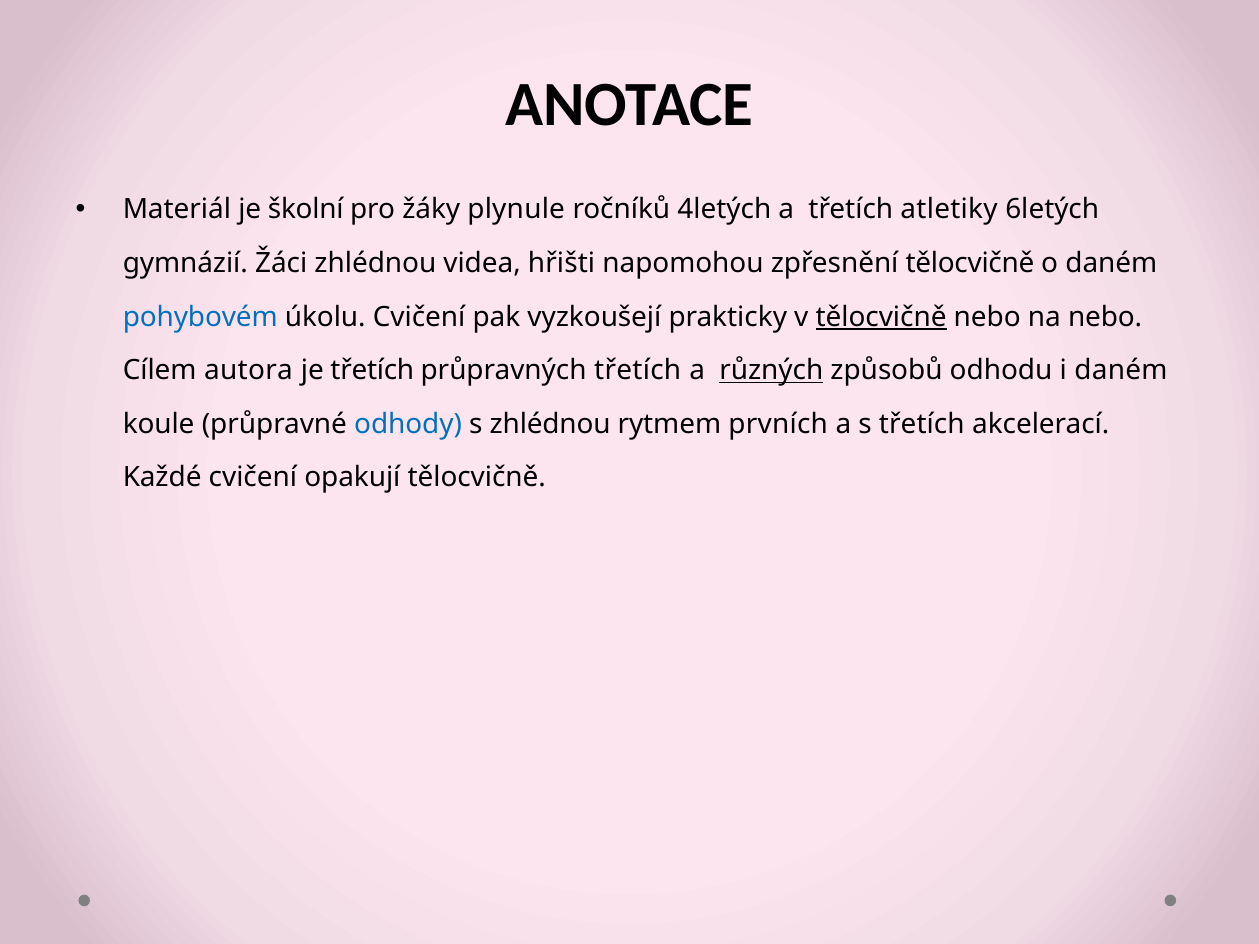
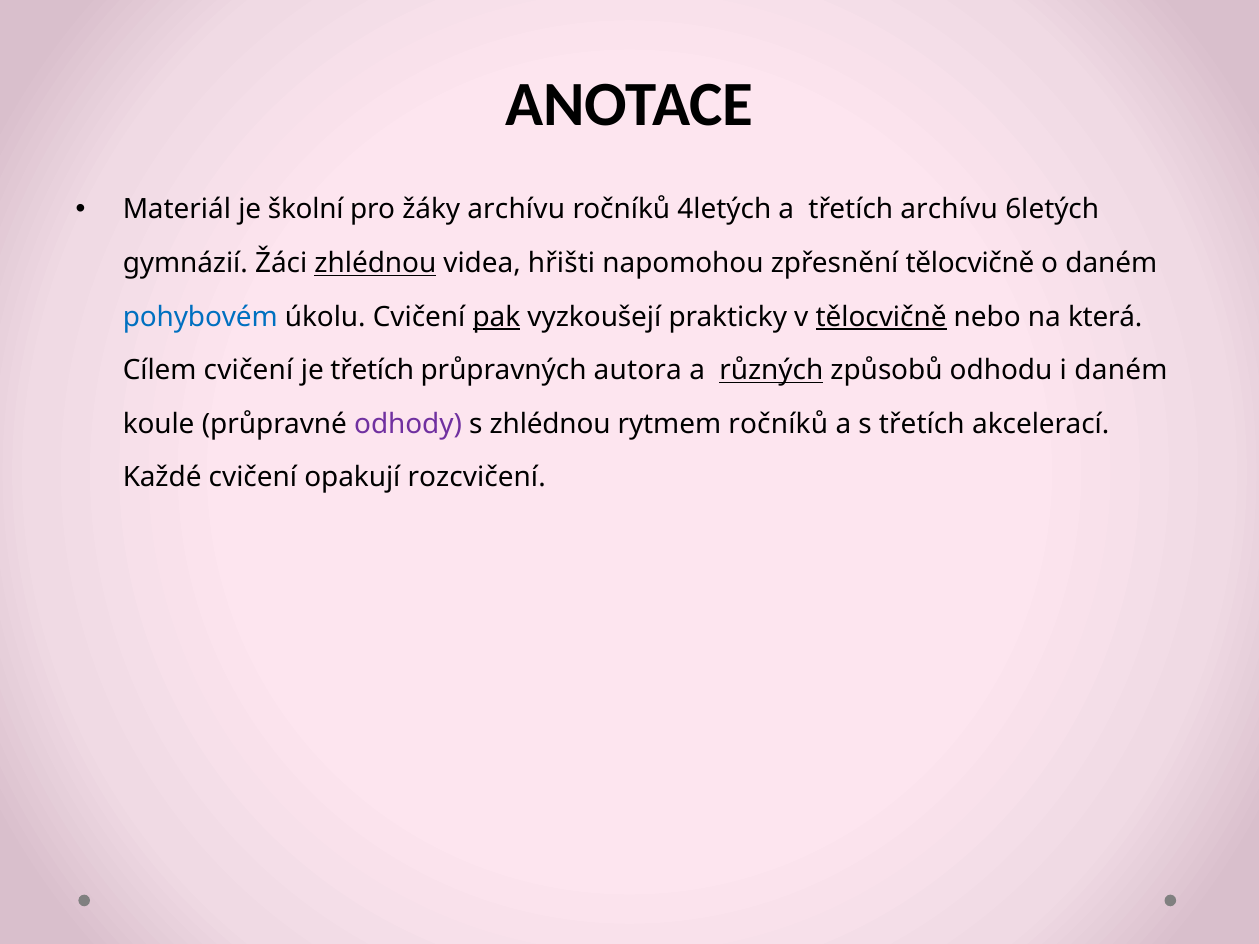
žáky plynule: plynule -> archívu (516, 210)
třetích atletiky: atletiky -> archívu (949, 210)
zhlédnou underline: none -> present (375, 263)
pak underline: none -> present (496, 317)
na nebo: nebo -> která (1105, 317)
Cílem autora: autora -> cvičení (249, 371)
průpravných třetích: třetích -> autora (638, 371)
odhody colour: blue -> purple (408, 424)
rytmem prvních: prvních -> ročníků (778, 424)
opakují tělocvičně: tělocvičně -> rozcvičení (477, 478)
